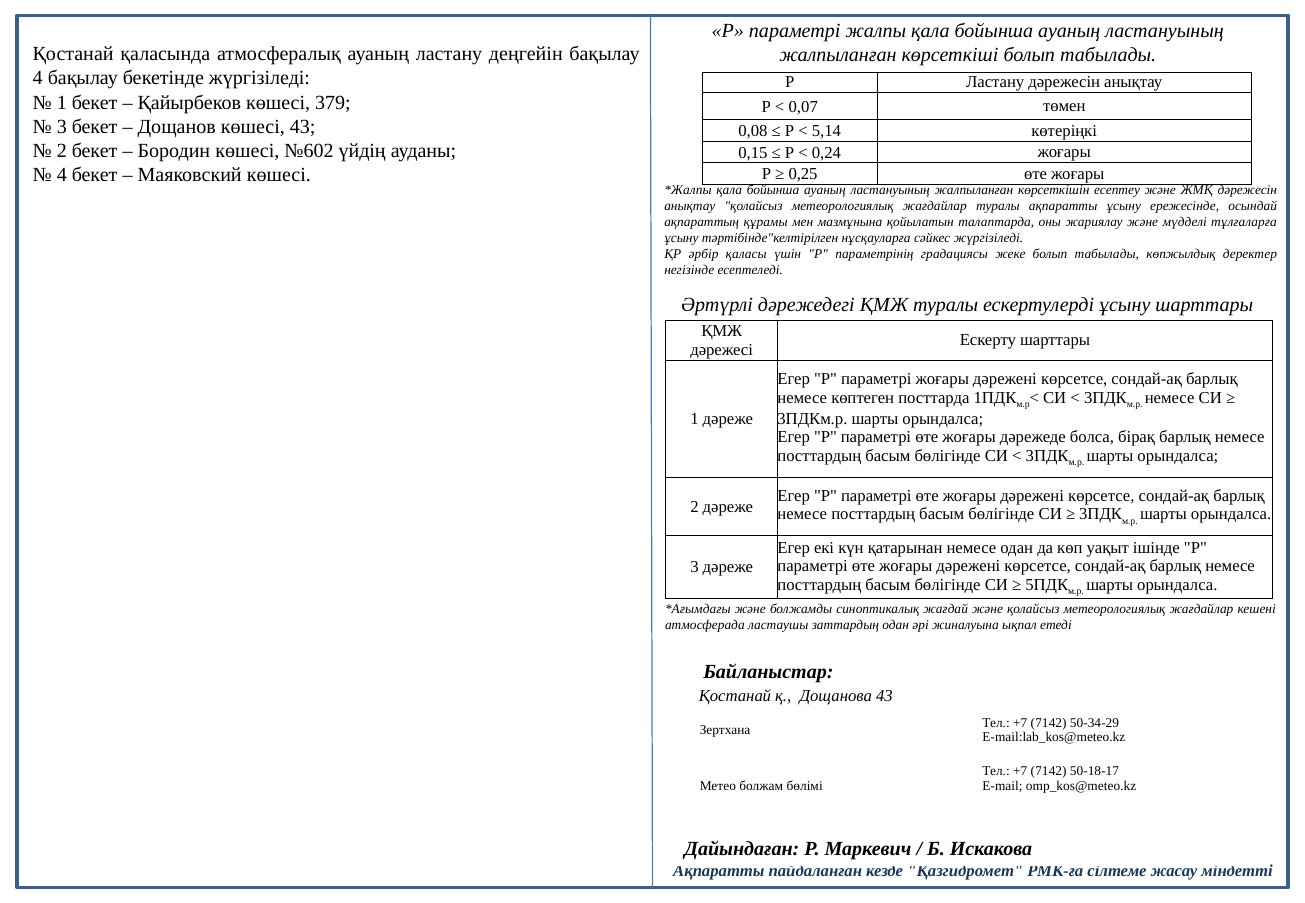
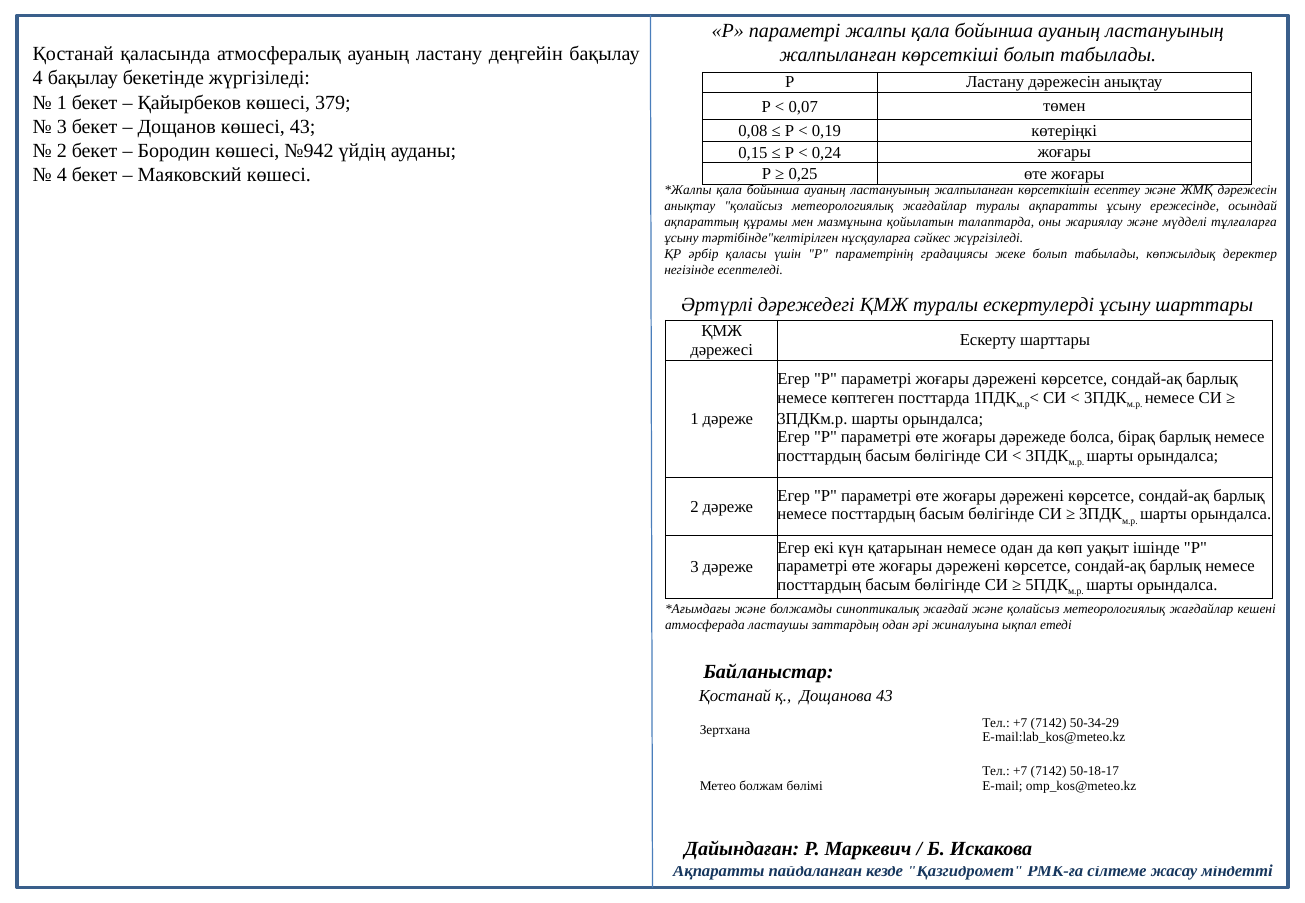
5,14: 5,14 -> 0,19 (826, 131)
№602: №602 -> №942 (309, 151)
